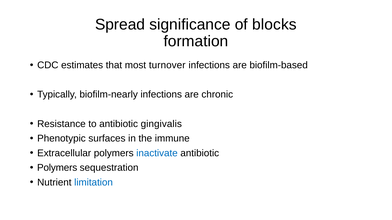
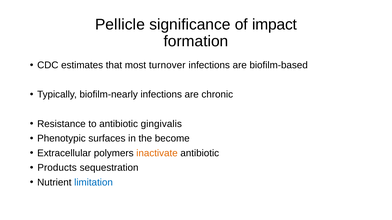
Spread: Spread -> Pellicle (120, 25)
blocks: blocks -> impact (275, 25)
immune: immune -> become (172, 139)
inactivate colour: blue -> orange (157, 153)
Polymers: Polymers -> Products (57, 168)
